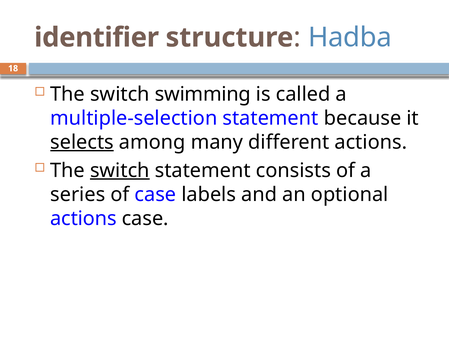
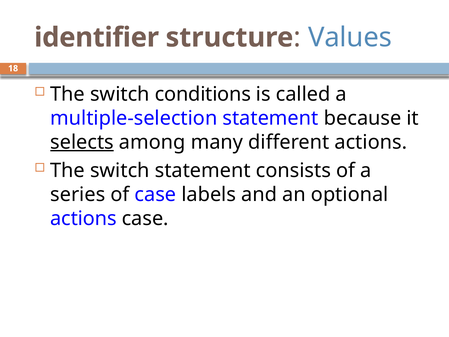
Hadba: Hadba -> Values (350, 37)
swimming: swimming -> conditions (203, 94)
switch underline: present -> none (120, 170)
